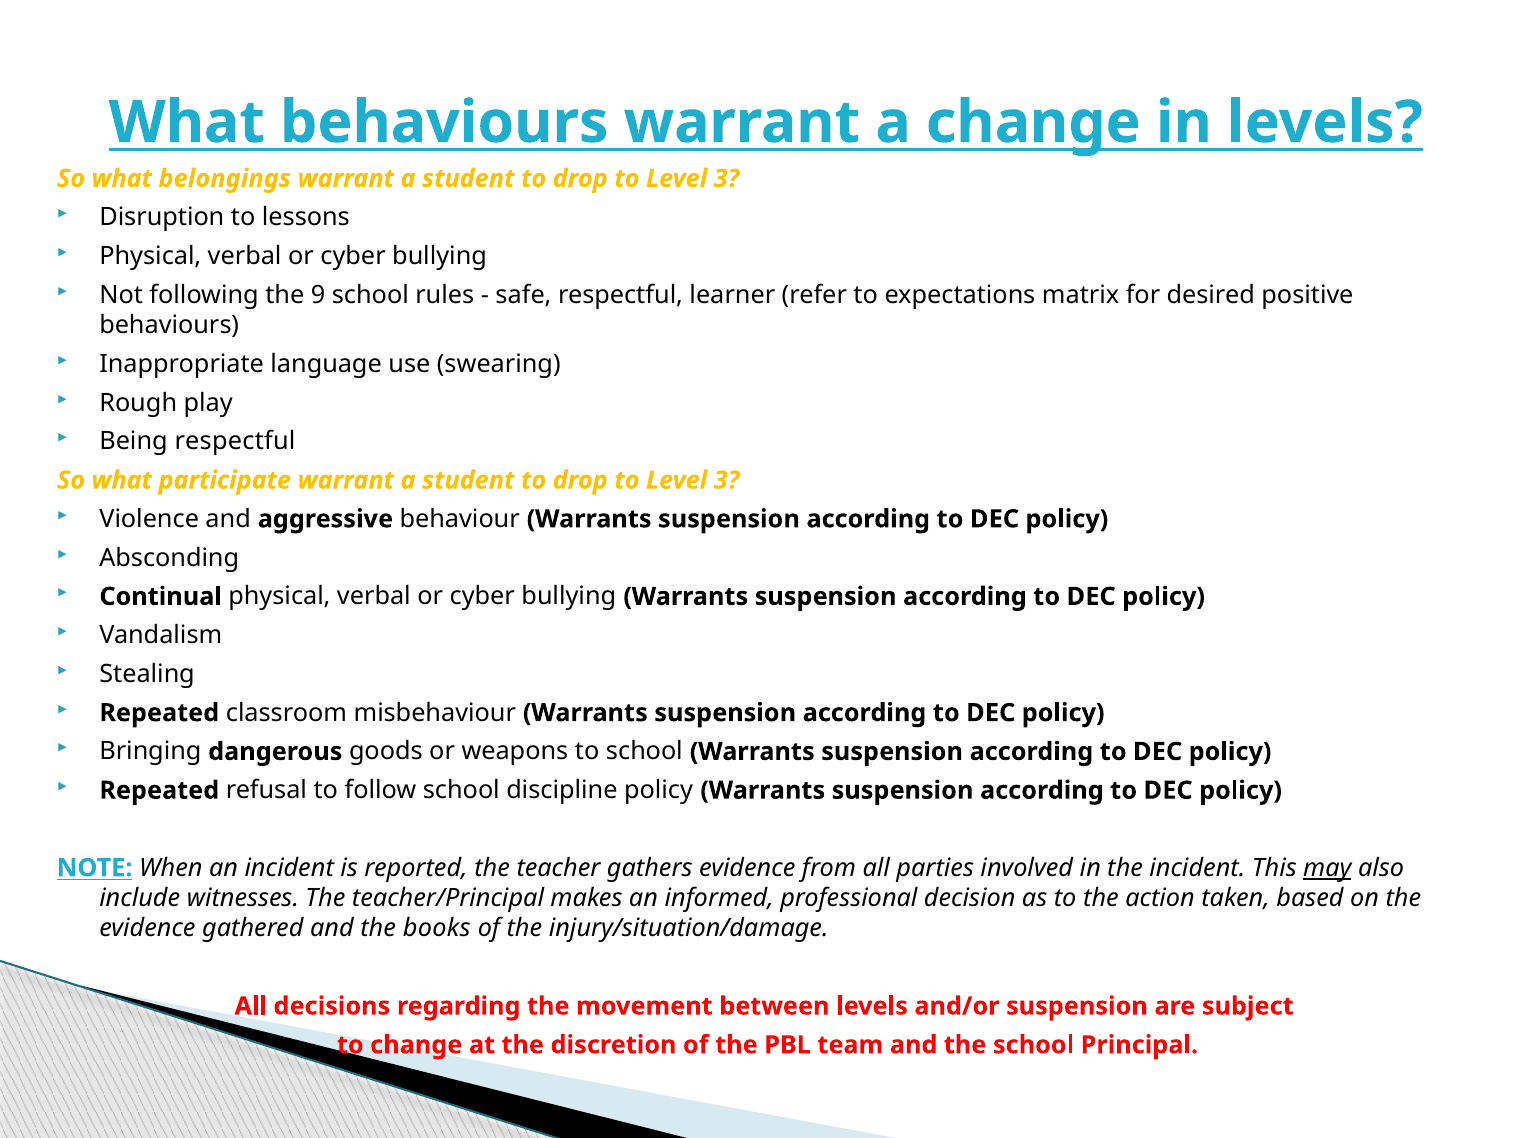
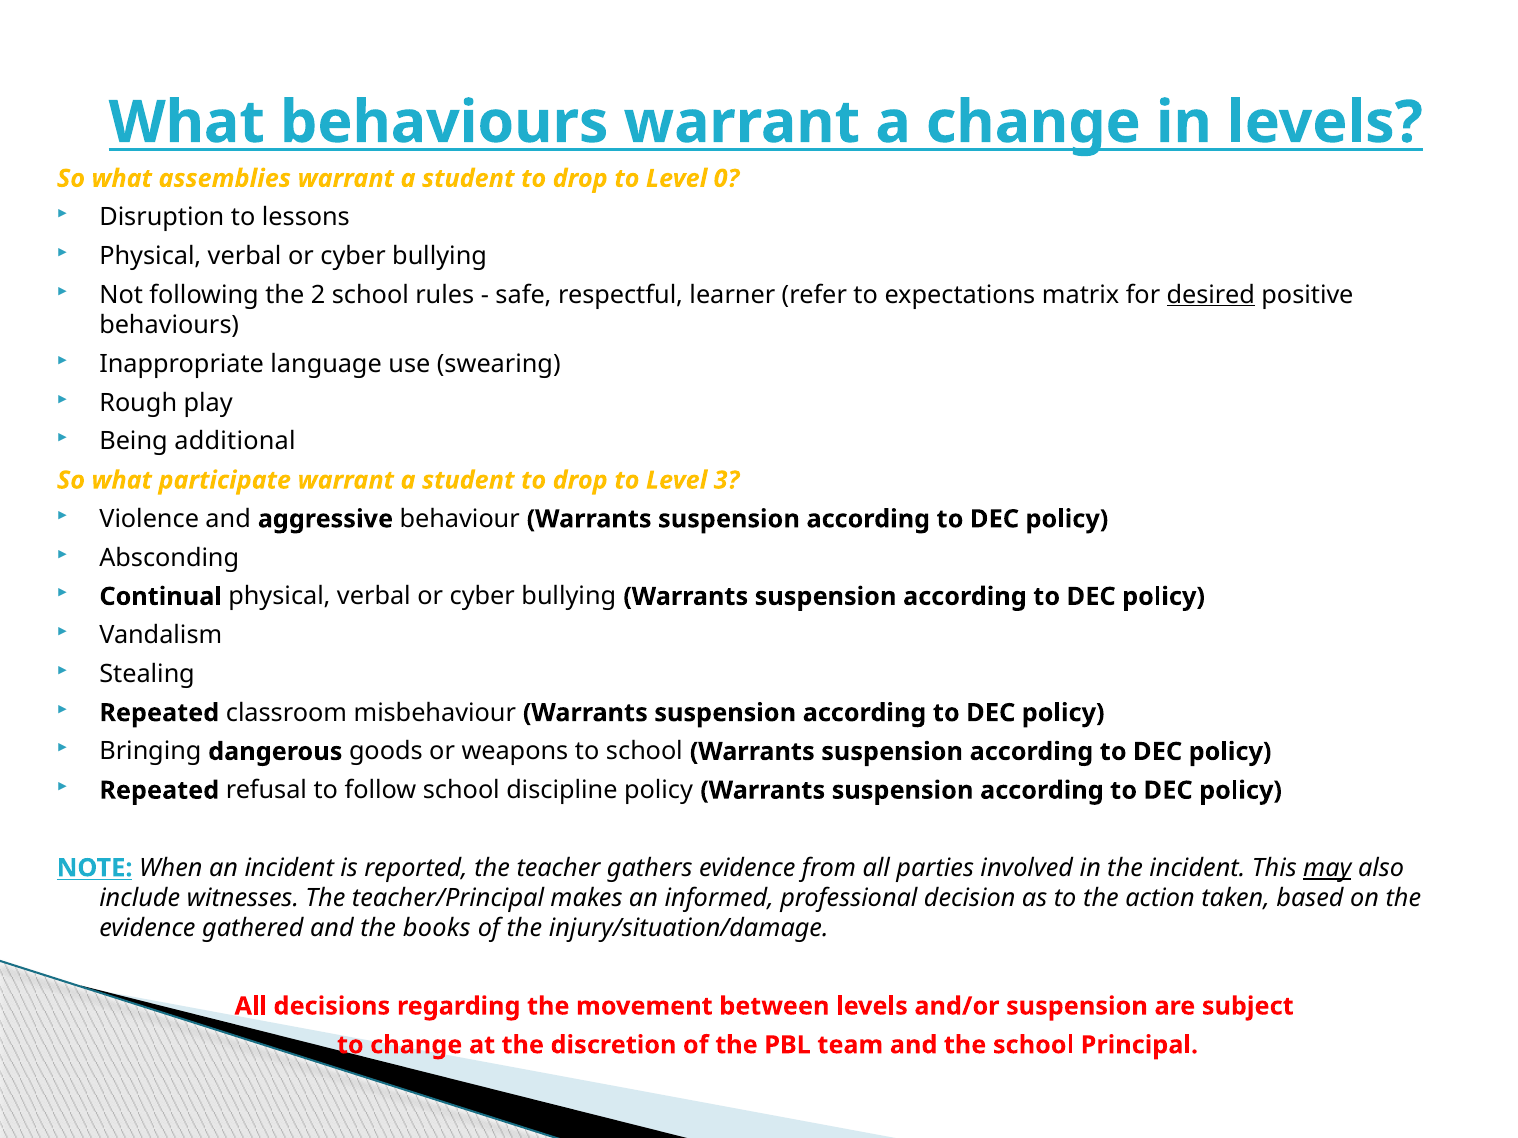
belongings: belongings -> assemblies (225, 179)
3: 3 -> 0 (726, 179)
9: 9 -> 2 (318, 295)
desired underline: none -> present (1211, 295)
Being respectful: respectful -> additional (235, 442)
